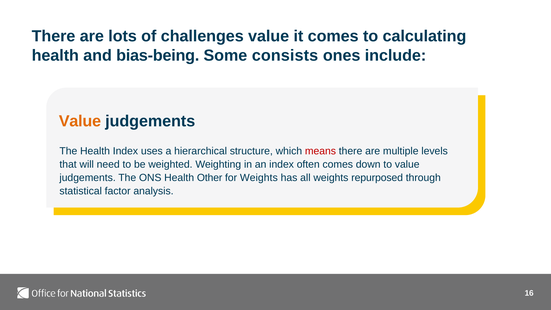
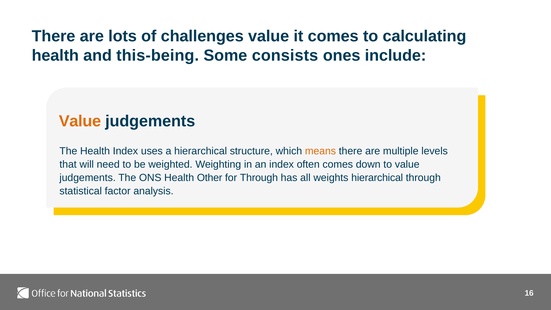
bias-being: bias-being -> this-being (158, 56)
means colour: red -> orange (320, 151)
for Weights: Weights -> Through (259, 178)
weights repurposed: repurposed -> hierarchical (377, 178)
